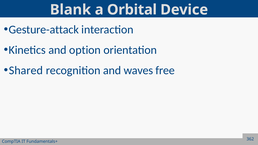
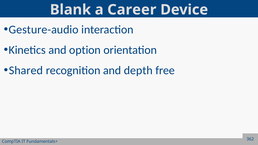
Orbital: Orbital -> Career (132, 10)
Gesture-attack: Gesture-attack -> Gesture-audio (44, 30)
waves: waves -> depth (138, 71)
